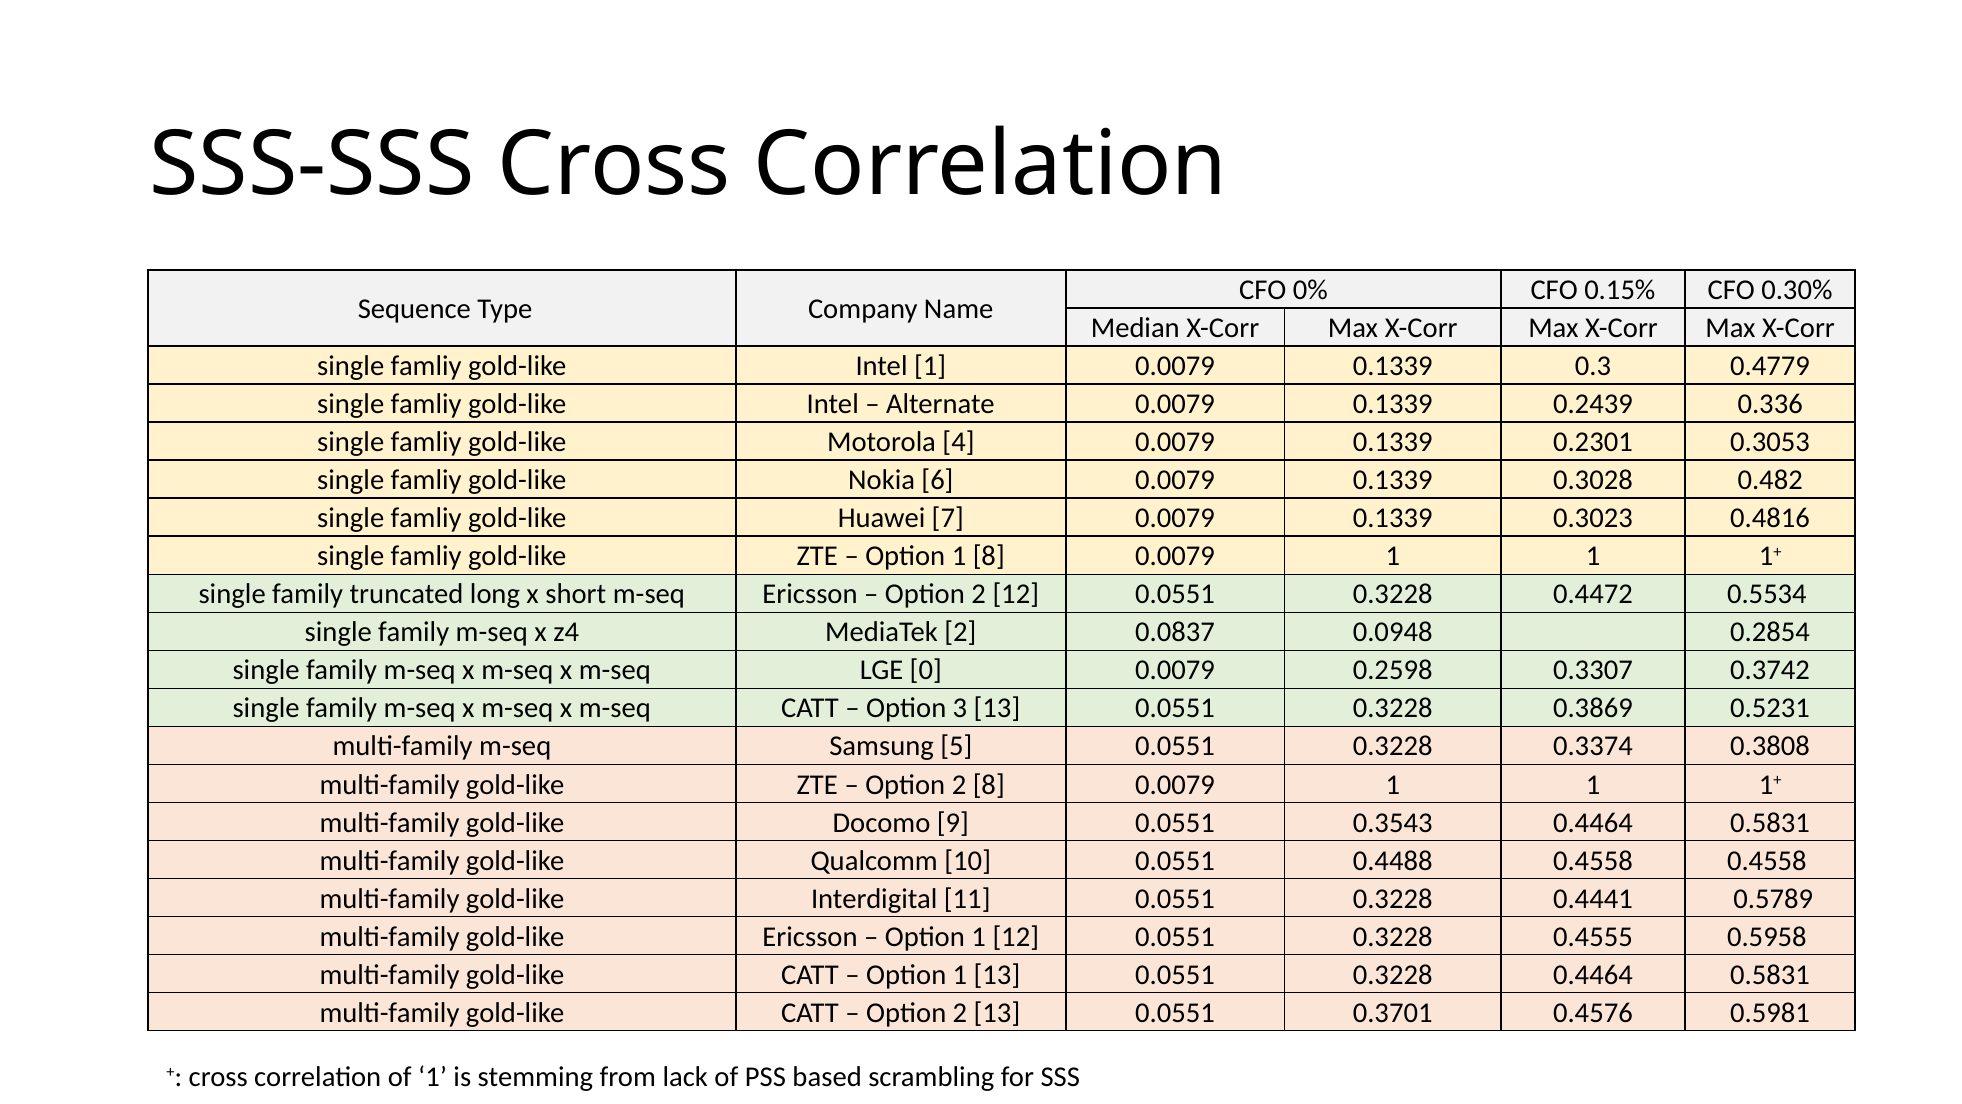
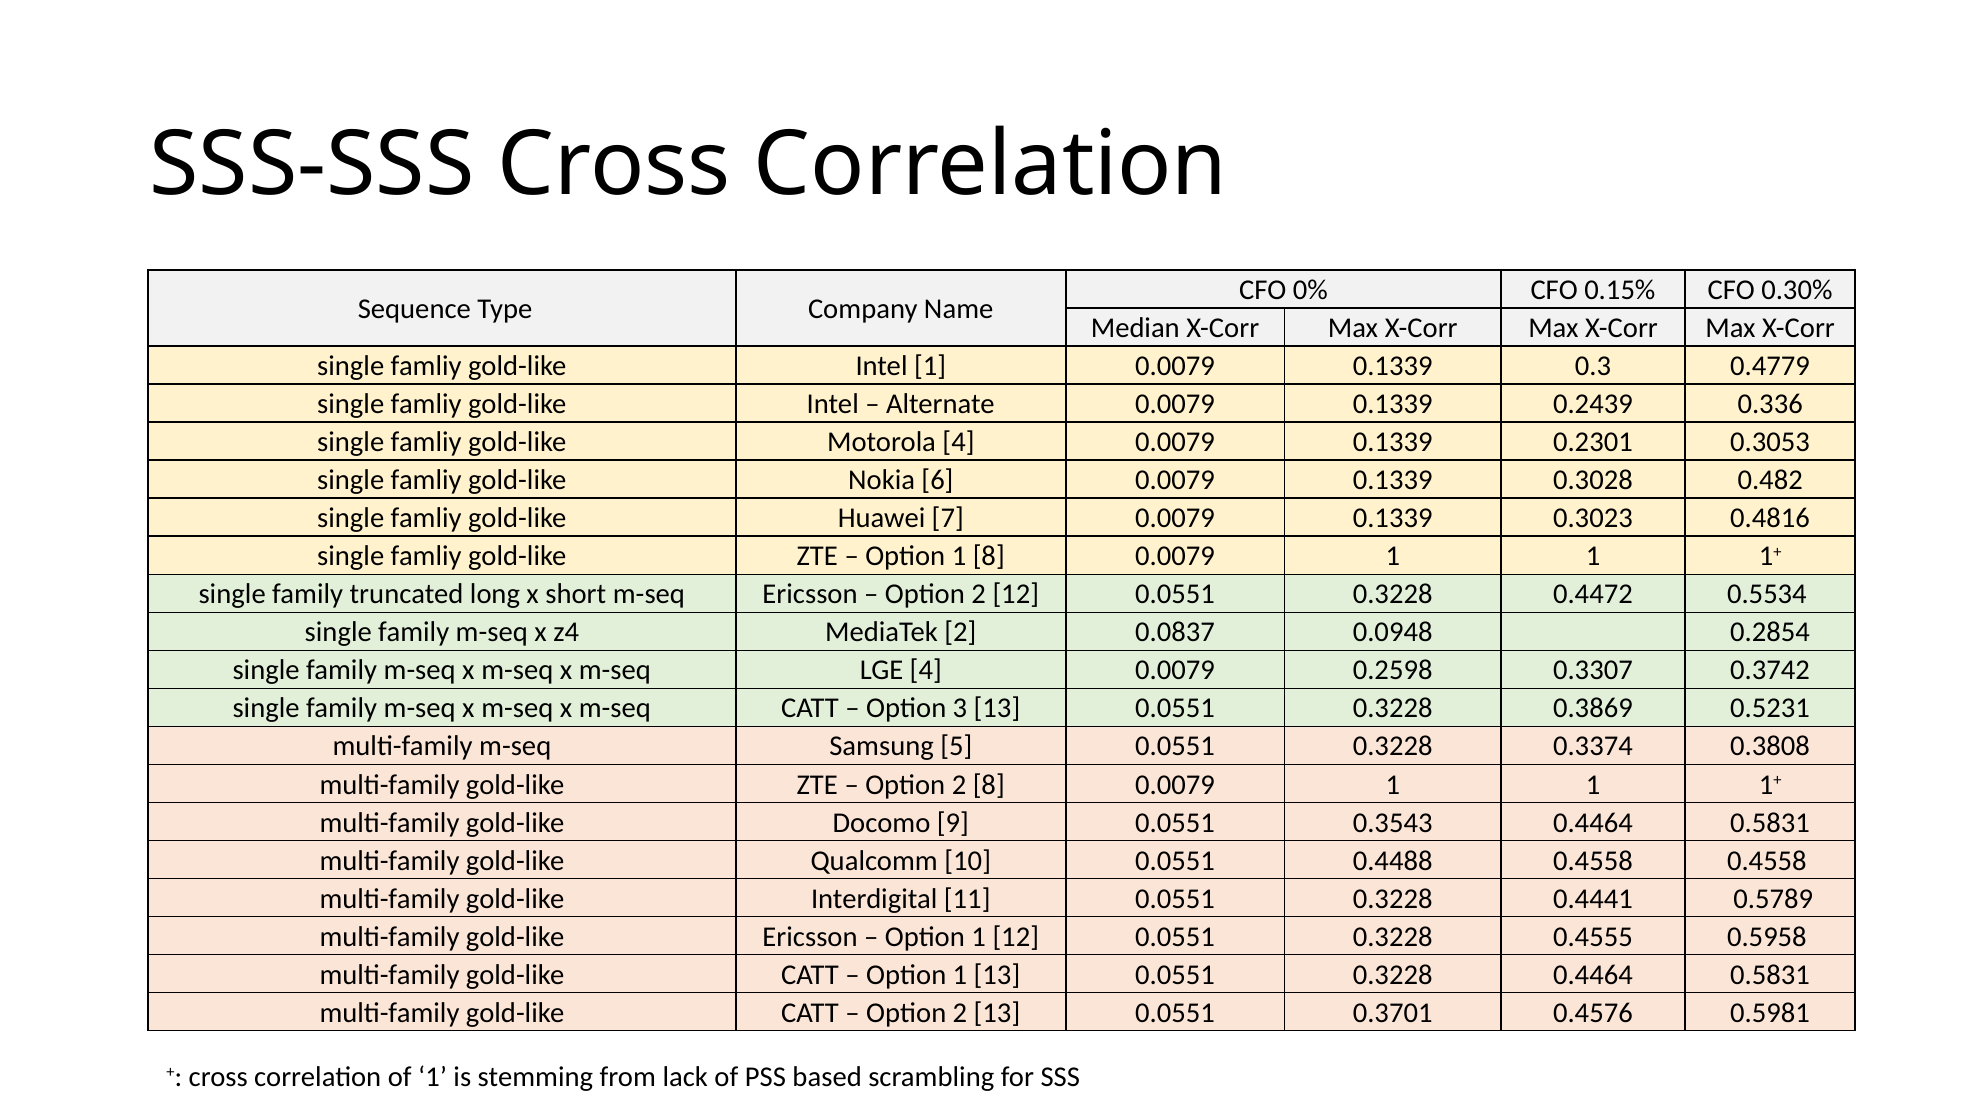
LGE 0: 0 -> 4 (926, 670)
